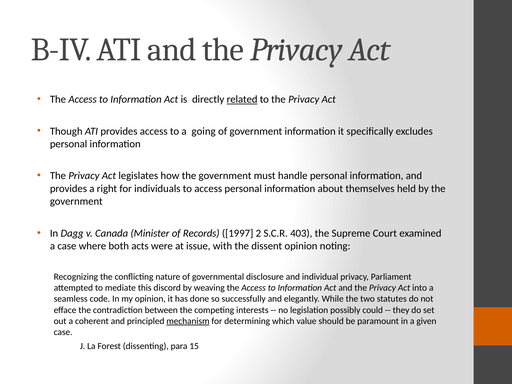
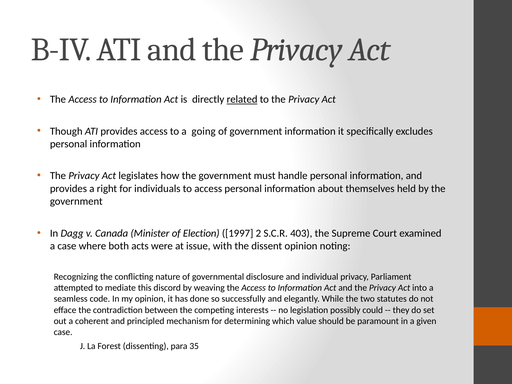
Records: Records -> Election (201, 233)
mechanism underline: present -> none (188, 321)
15: 15 -> 35 (194, 346)
